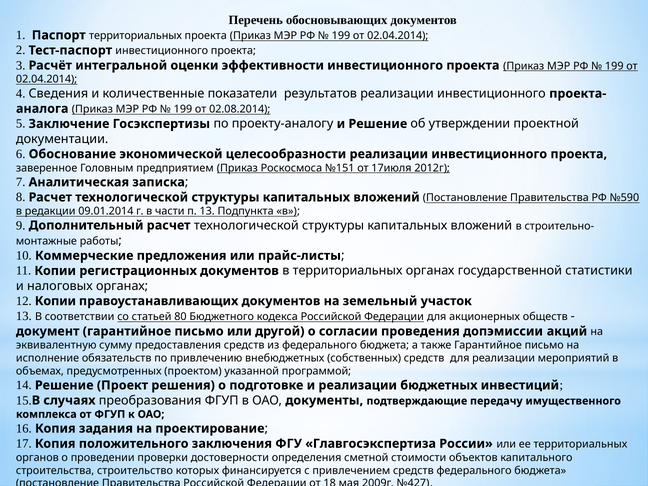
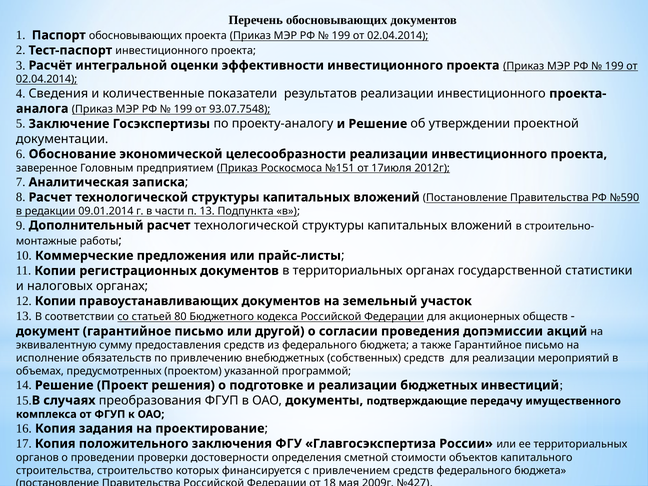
Паспорт территориальных: территориальных -> обосновывающих (136, 36)
02.08.2014: 02.08.2014 -> 93.07.7548 (240, 109)
